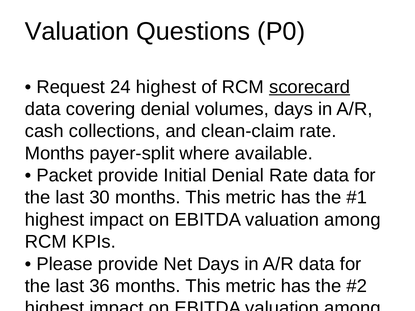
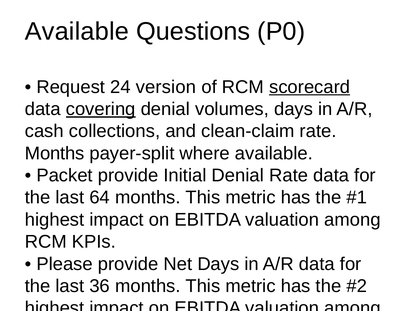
Valuation: Valuation -> Available (77, 31)
24 highest: highest -> version (166, 87)
covering underline: none -> present (101, 109)
30: 30 -> 64 (100, 198)
